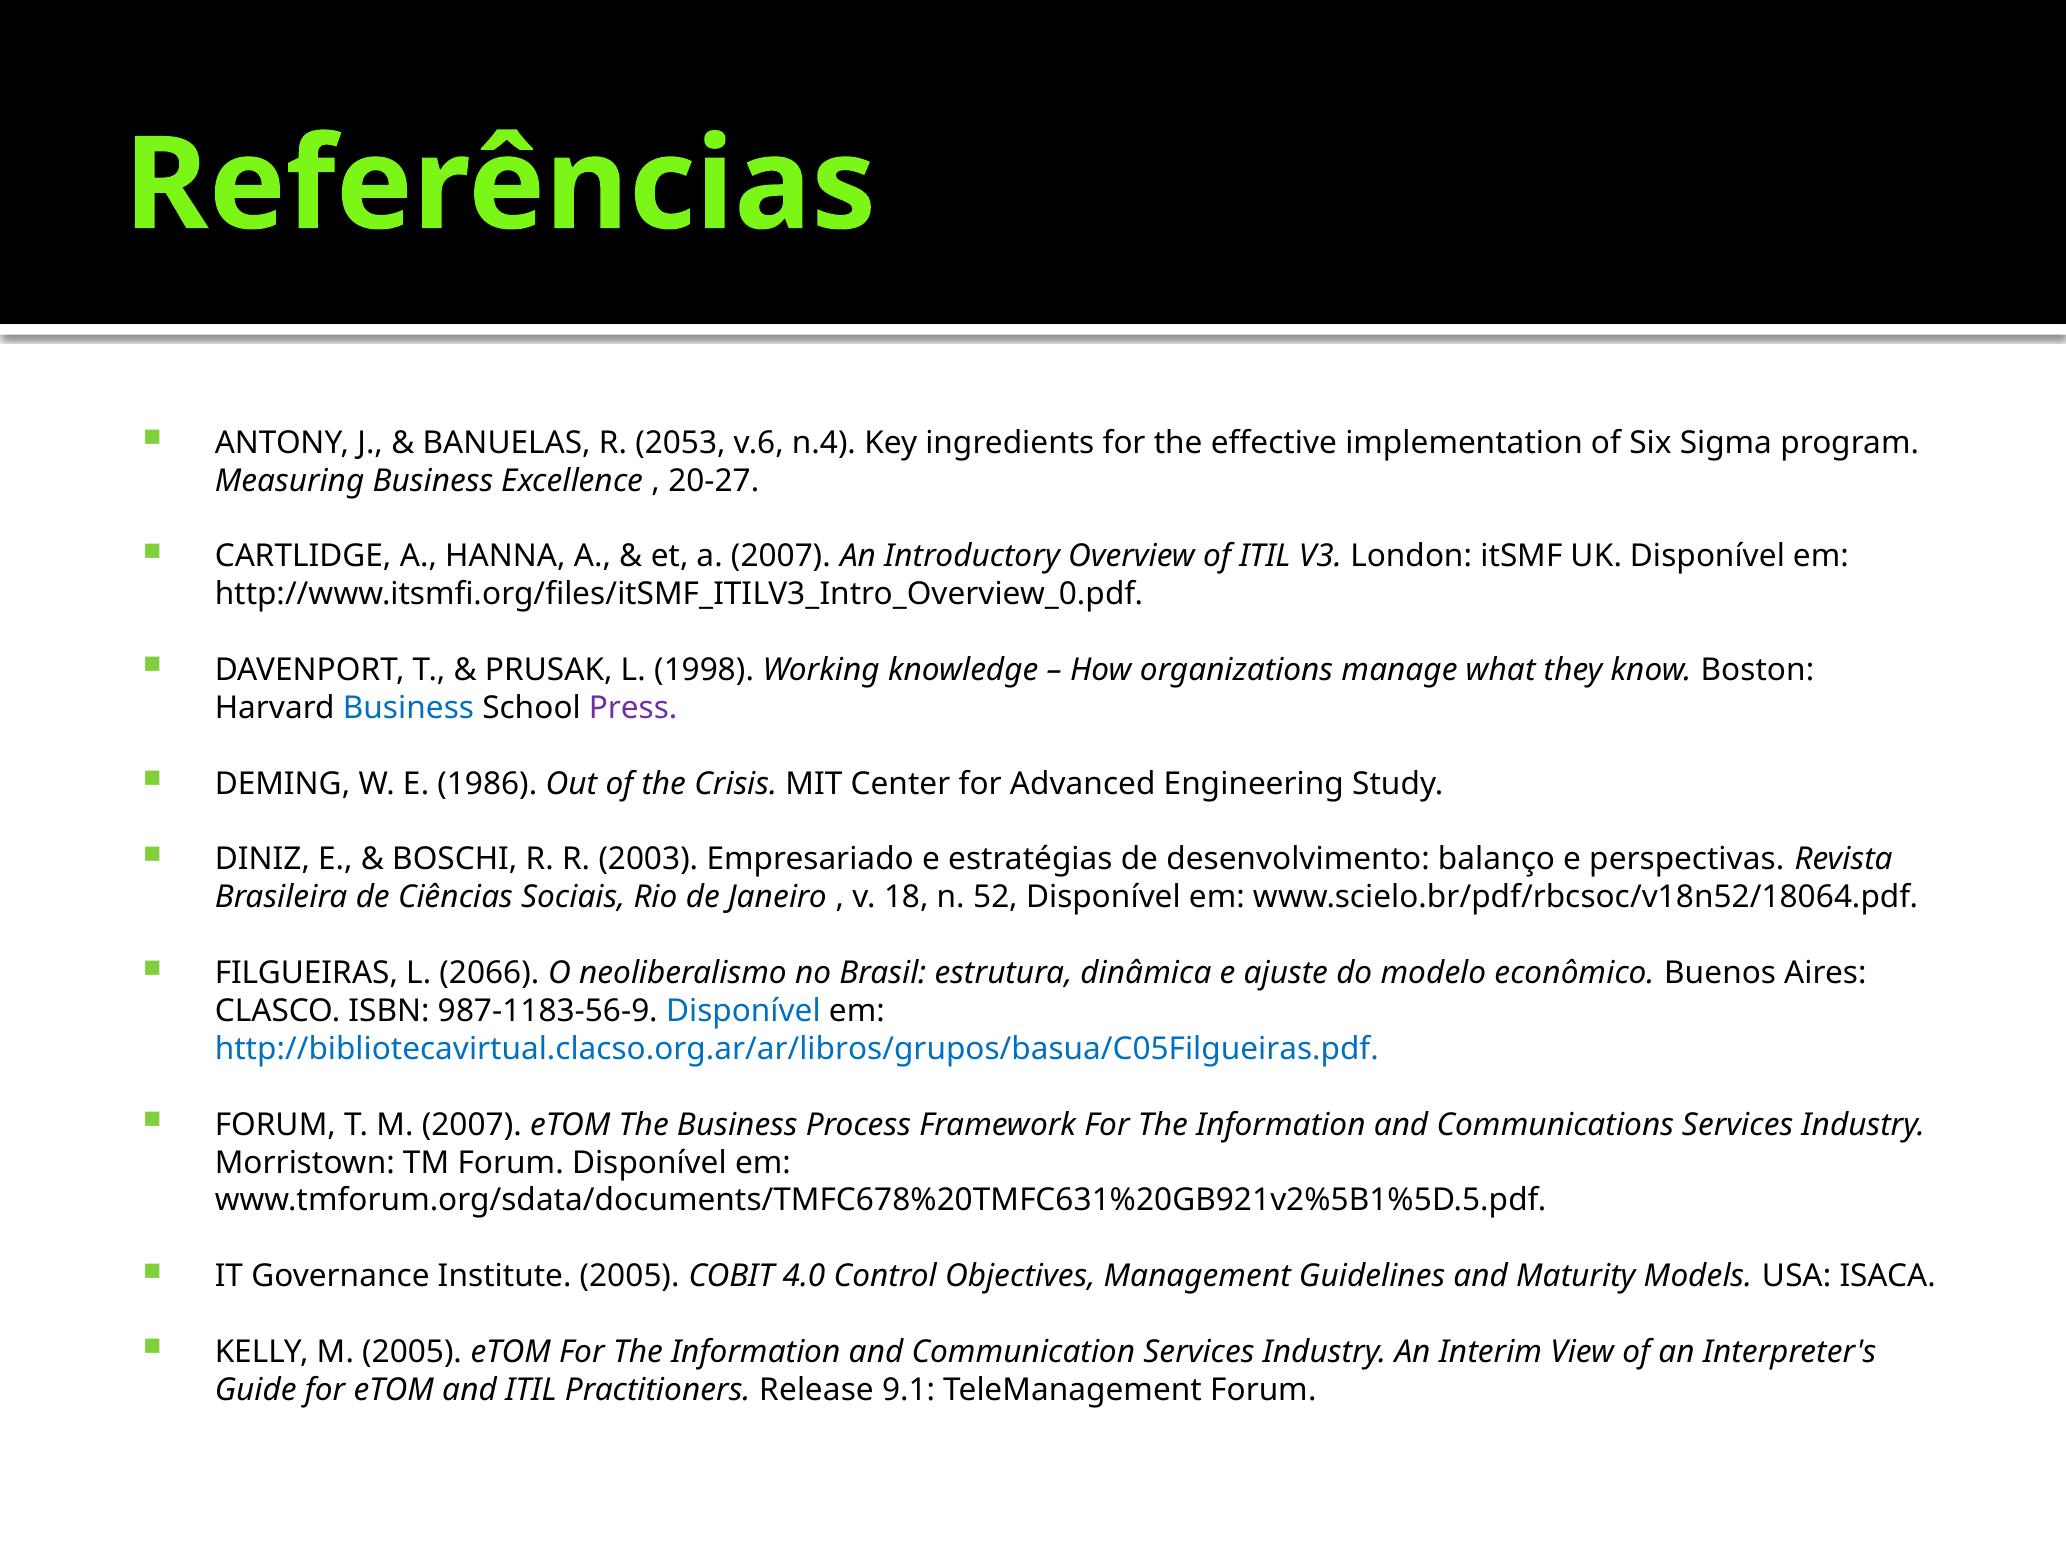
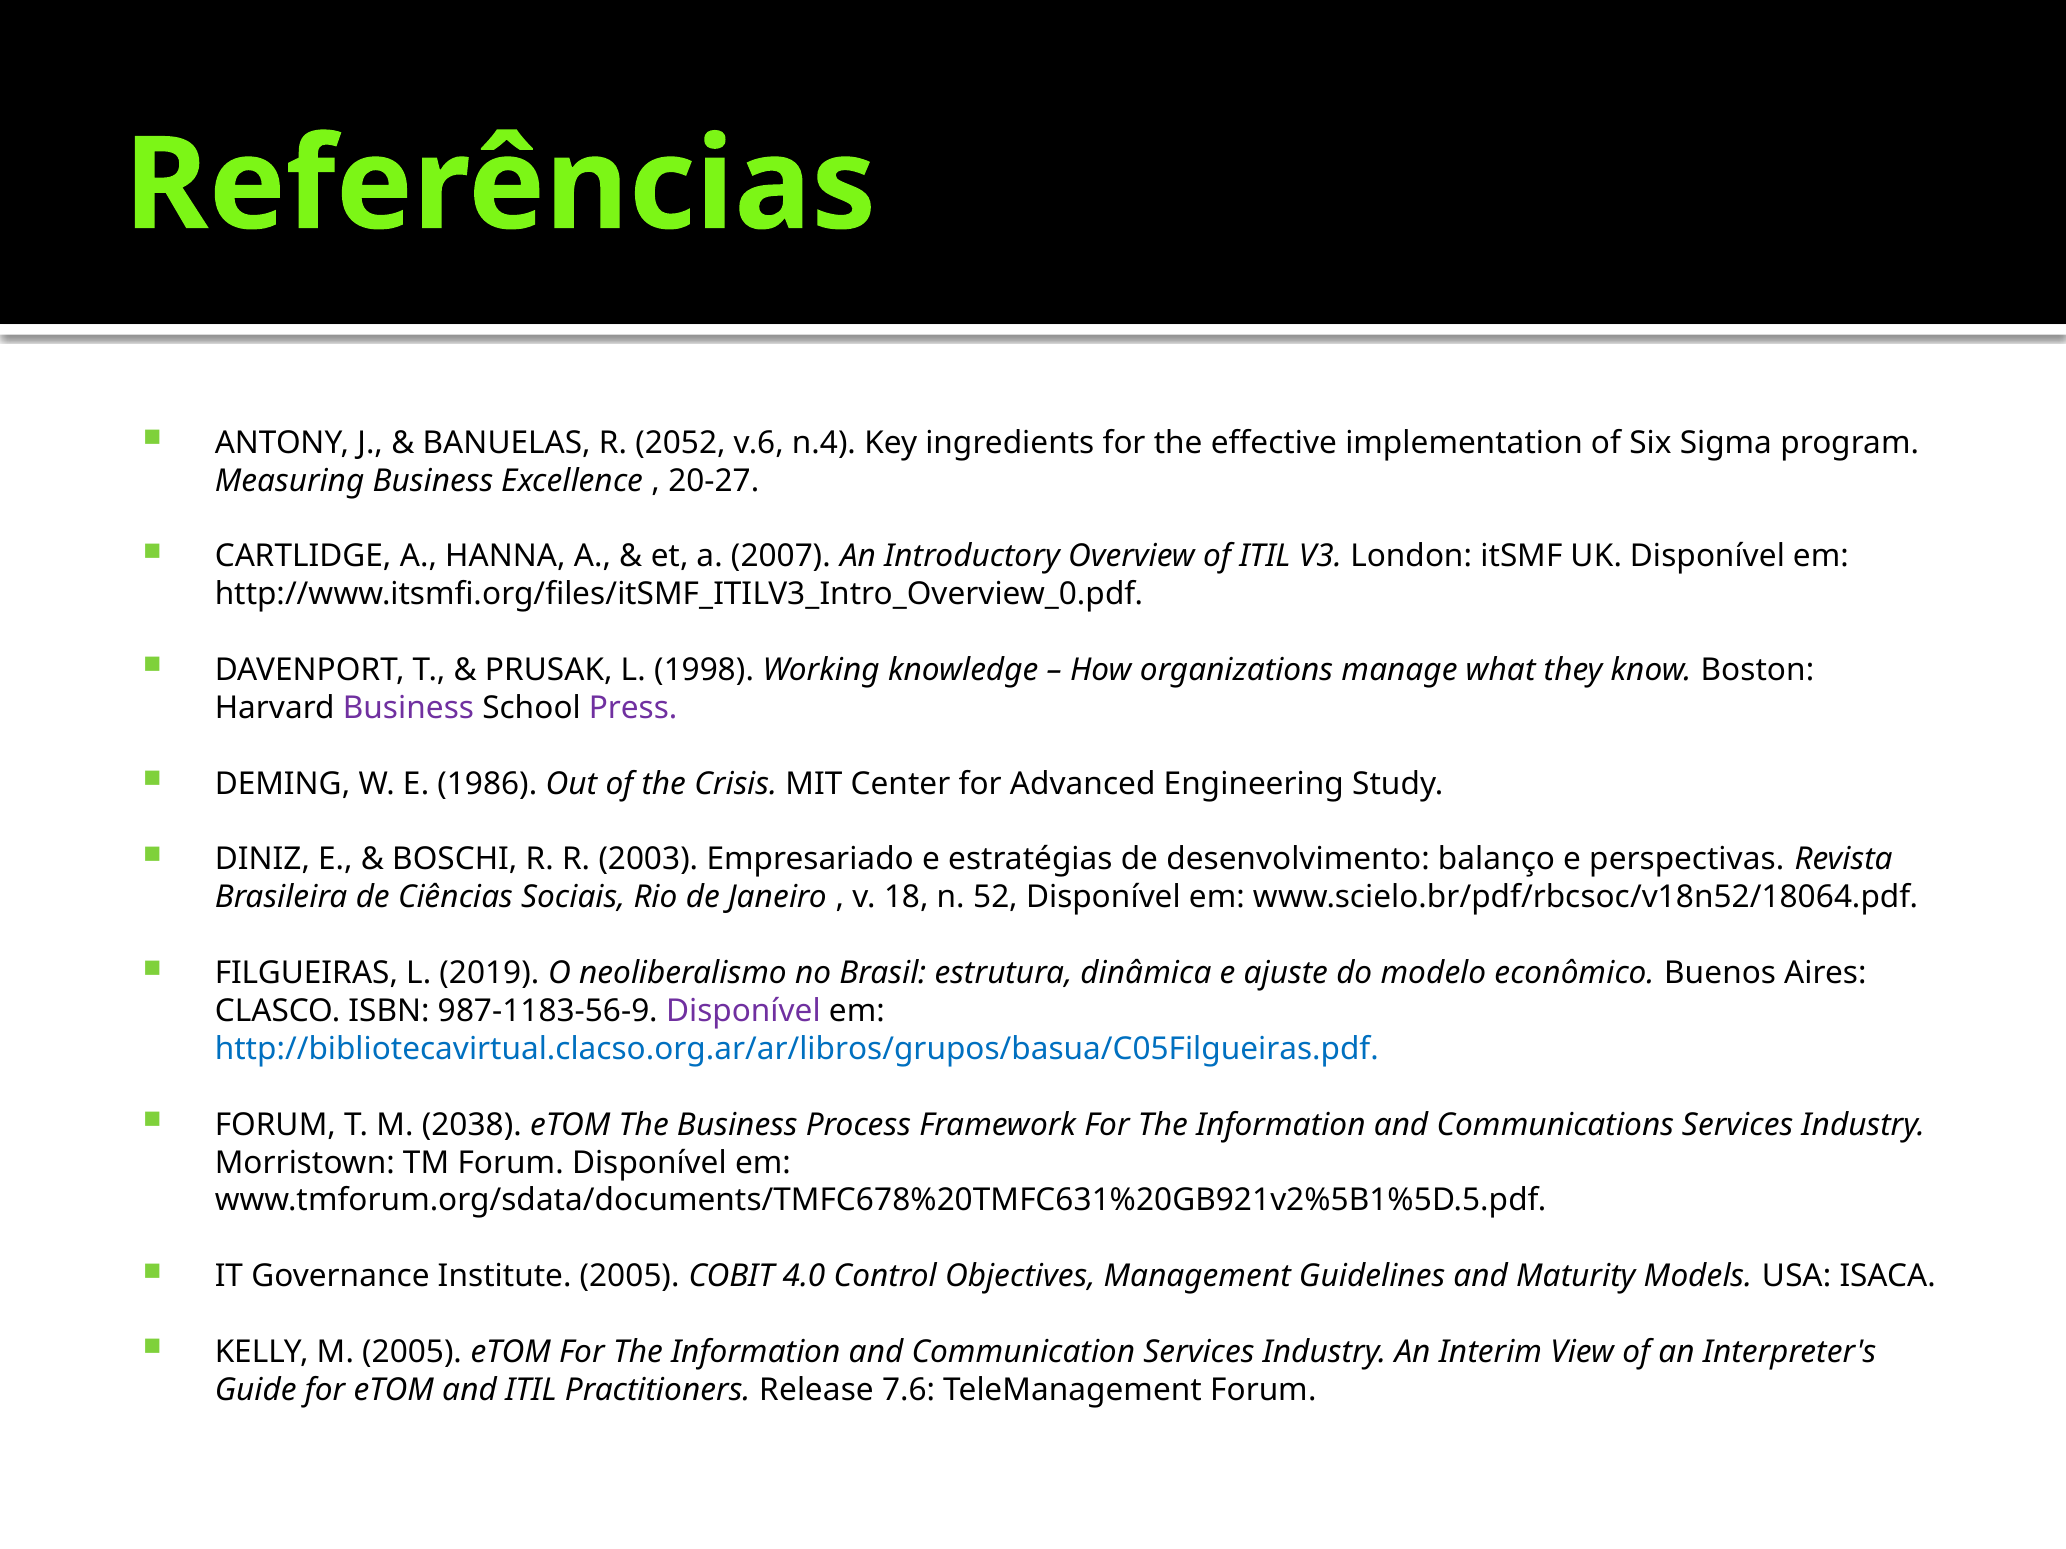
2053: 2053 -> 2052 (680, 443)
Business colour: blue -> purple (408, 708)
2066: 2066 -> 2019 (489, 974)
Disponível colour: blue -> purple (743, 1011)
M 2007: 2007 -> 2038 (472, 1125)
9.1: 9.1 -> 7.6 (909, 1390)
